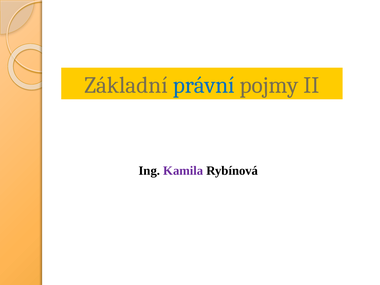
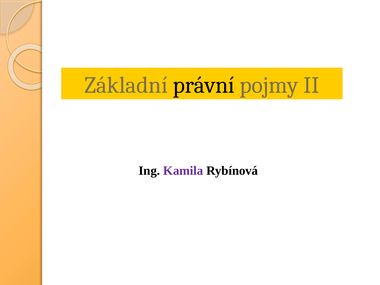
právní colour: blue -> black (204, 85)
